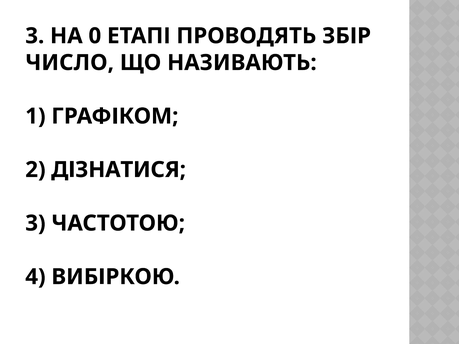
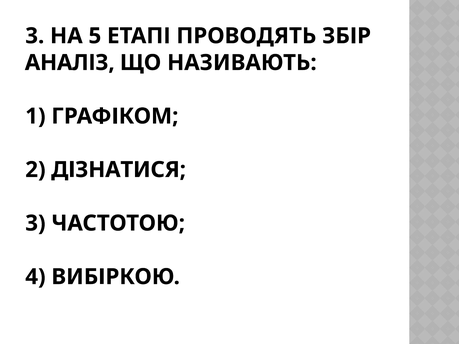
0: 0 -> 5 (95, 36)
ЧИСЛО: ЧИСЛО -> АНАЛІЗ (70, 63)
